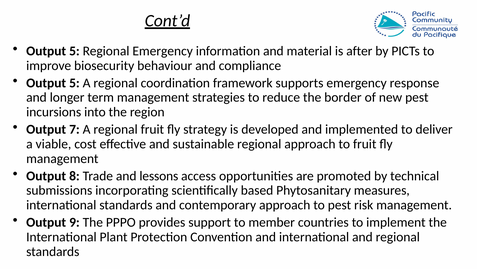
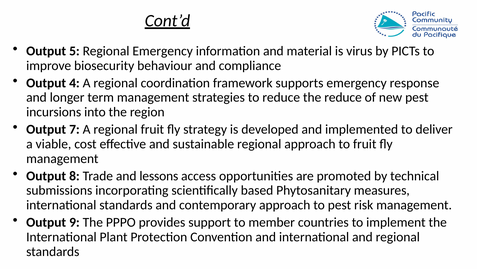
after: after -> virus (359, 51)
5: 5 -> 4 (74, 83)
the border: border -> reduce (343, 97)
